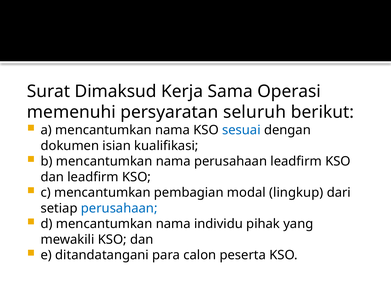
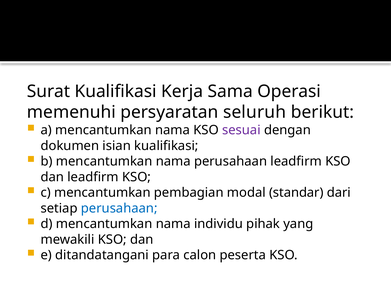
Surat Dimaksud: Dimaksud -> Kualifikasi (116, 91)
sesuai colour: blue -> purple (241, 130)
lingkup: lingkup -> standar (296, 193)
